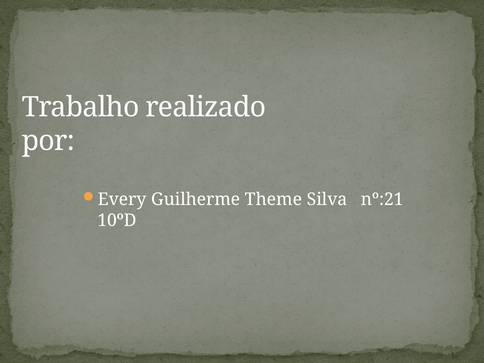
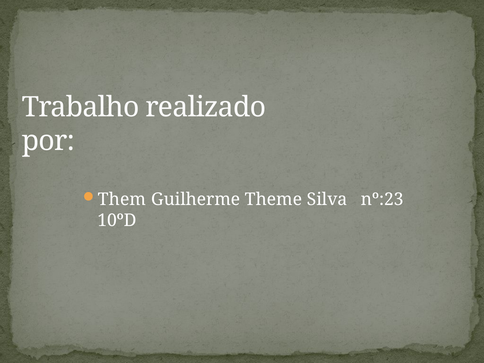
Every: Every -> Them (122, 199)
nº:21: nº:21 -> nº:23 (382, 199)
